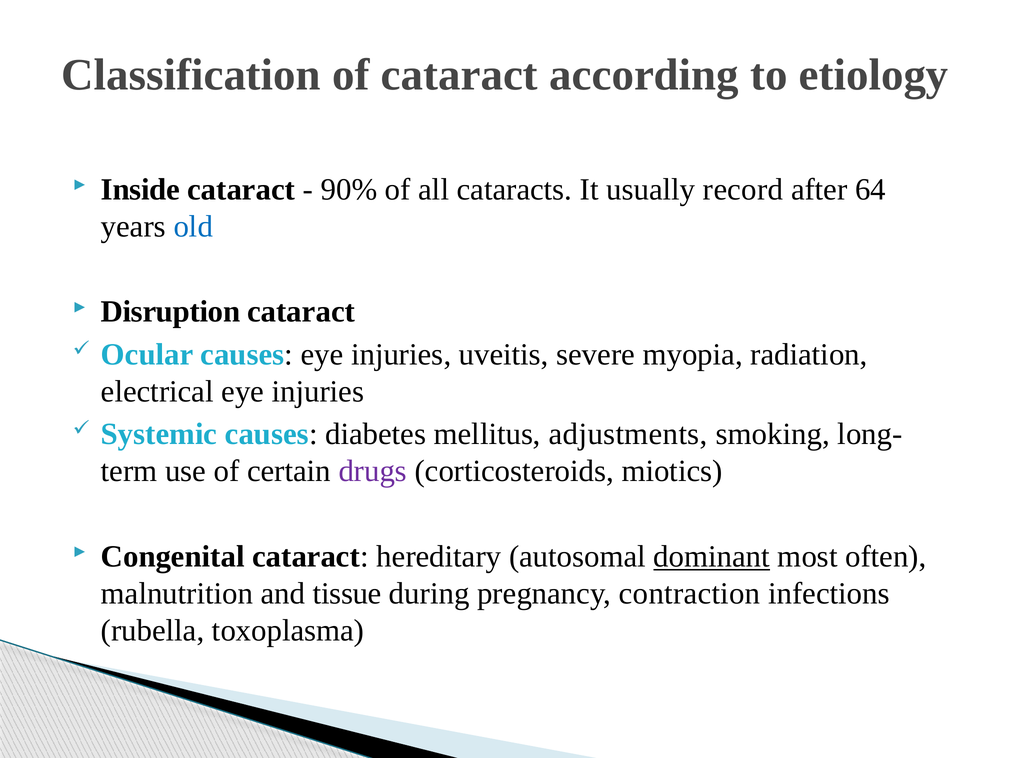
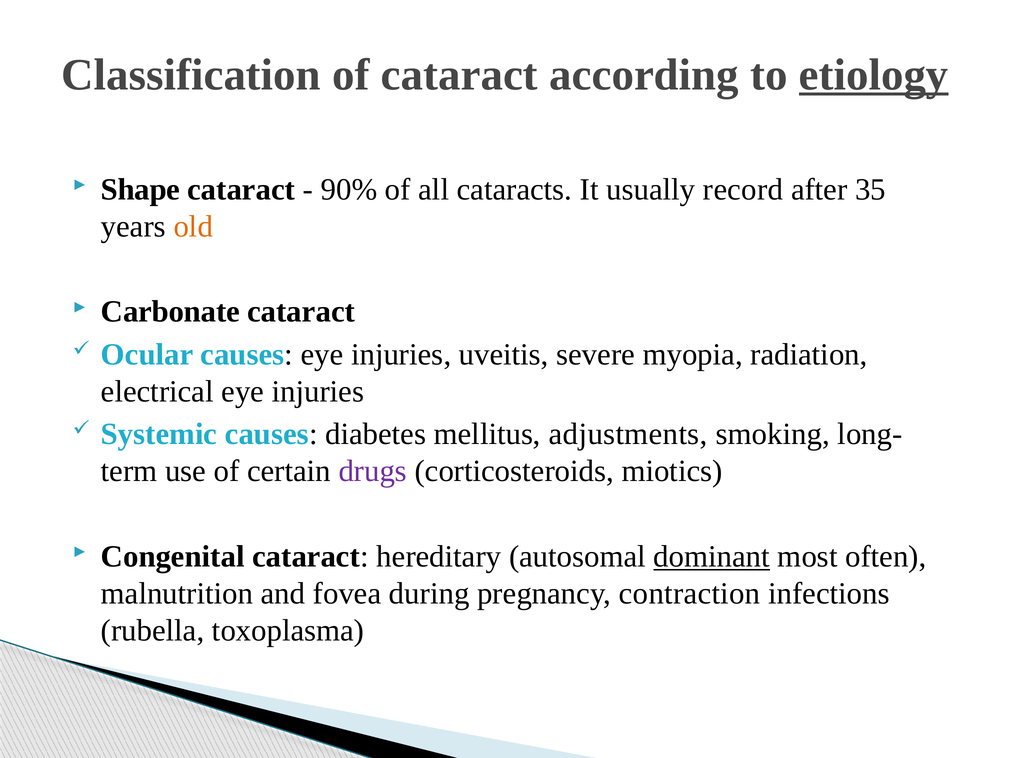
etiology underline: none -> present (874, 75)
Inside: Inside -> Shape (140, 189)
64: 64 -> 35 (871, 189)
old colour: blue -> orange (193, 227)
Disruption: Disruption -> Carbonate (170, 312)
tissue: tissue -> fovea (347, 594)
